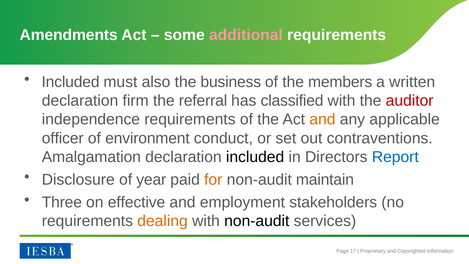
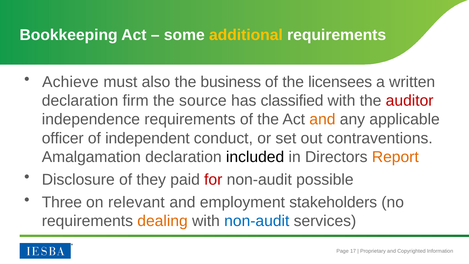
Amendments: Amendments -> Bookkeeping (69, 35)
additional colour: pink -> yellow (246, 35)
Included: Included -> Achieve (70, 82)
members: members -> licensees (340, 82)
referral: referral -> source (203, 101)
environment: environment -> independent (147, 138)
Report colour: blue -> orange (395, 157)
year: year -> they (151, 180)
for colour: orange -> red (213, 180)
maintain: maintain -> possible (325, 180)
effective: effective -> relevant (136, 202)
non-audit colour: black -> blue (257, 221)
